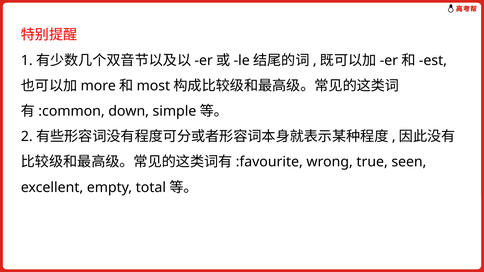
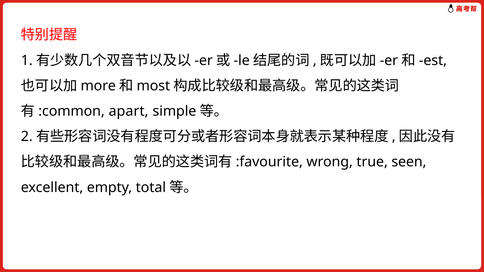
down: down -> apart (129, 111)
